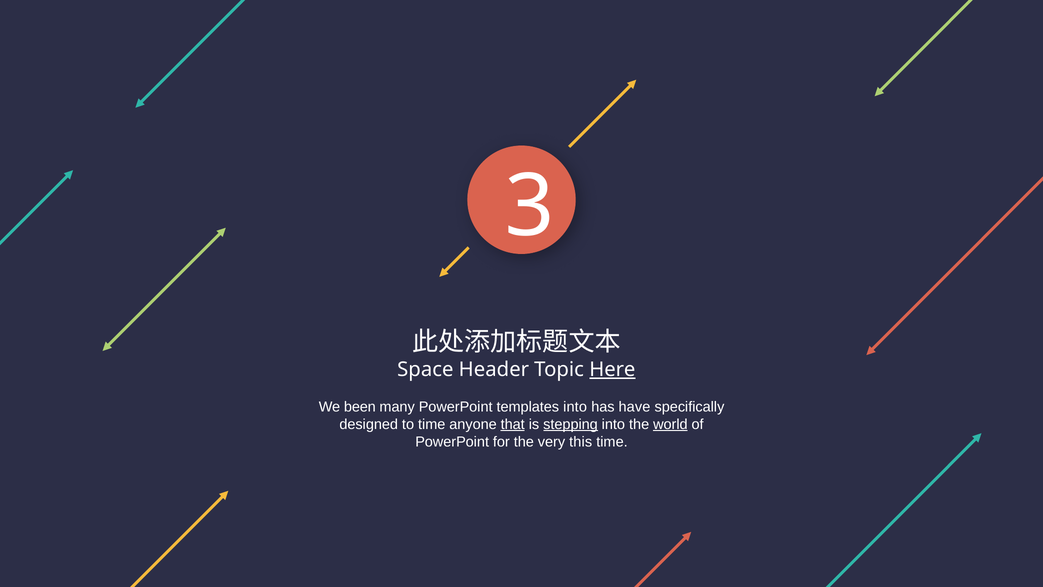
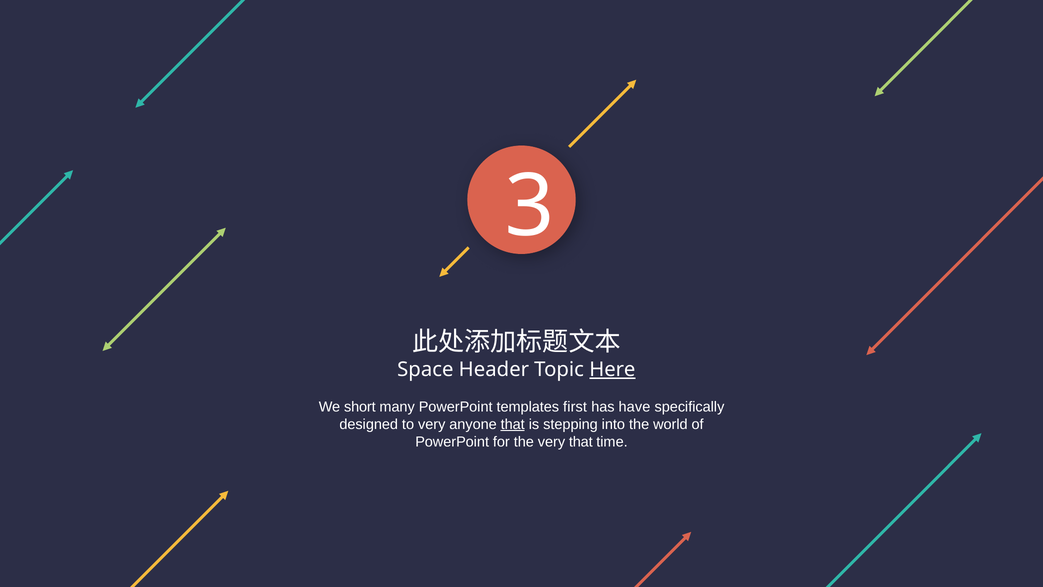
been: been -> short (360, 407)
templates into: into -> first (575, 407)
to time: time -> very (432, 424)
stepping underline: present -> none (571, 424)
world underline: present -> none (670, 424)
very this: this -> that (581, 441)
